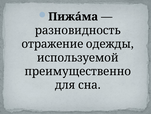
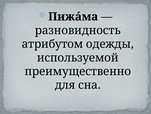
отражение: отражение -> атрибутом (52, 44)
